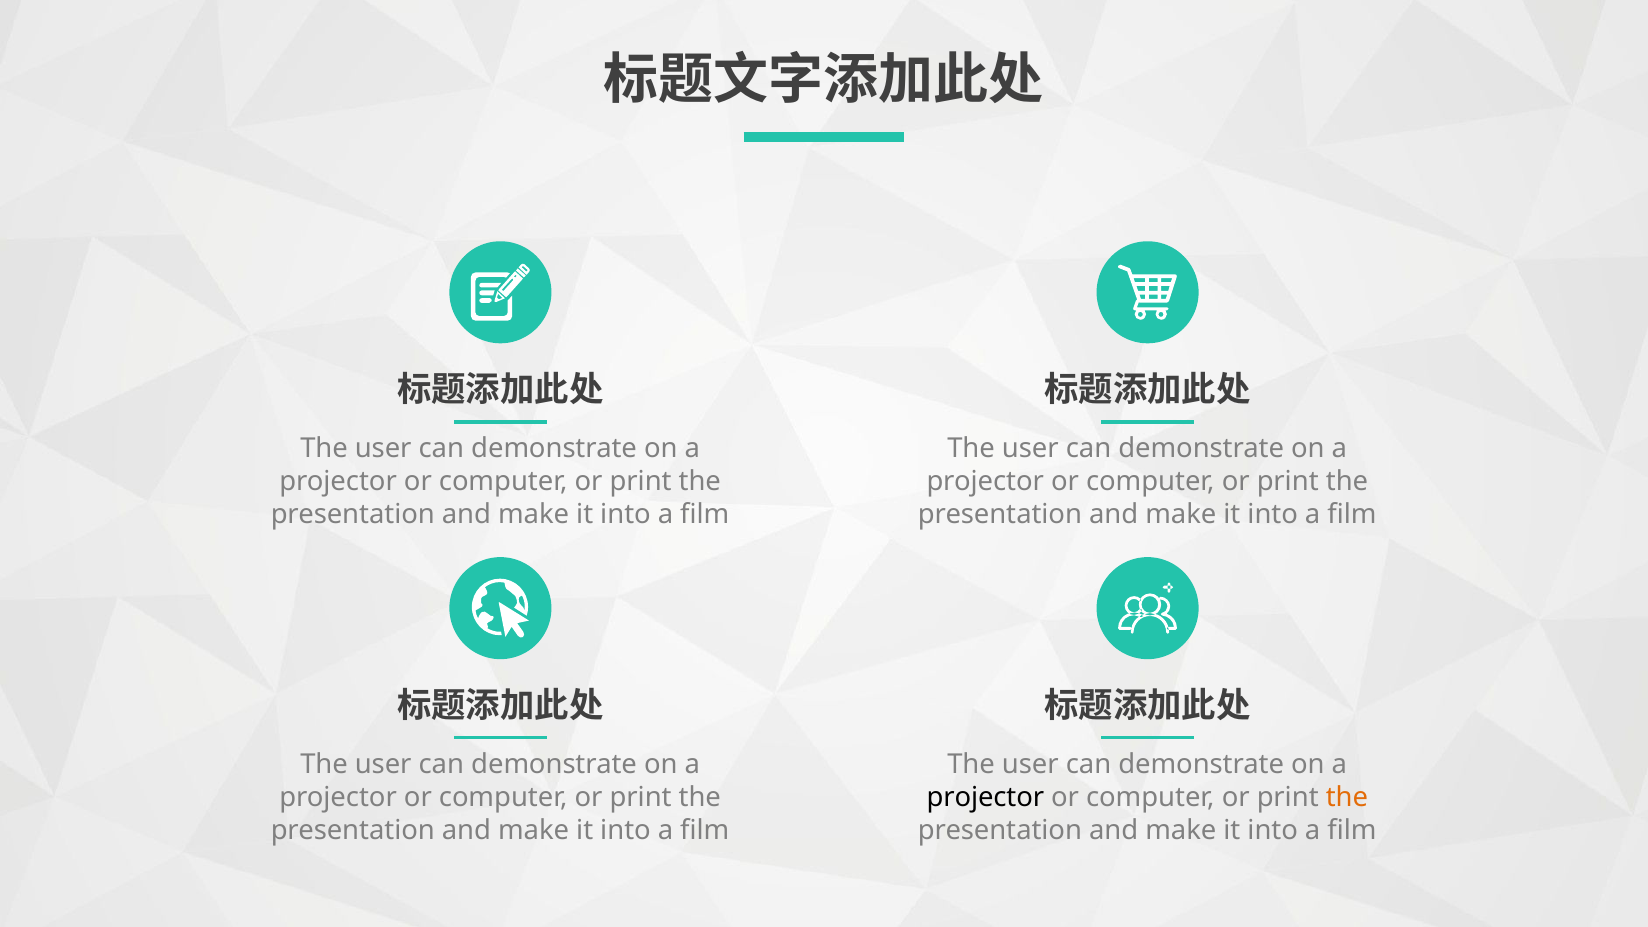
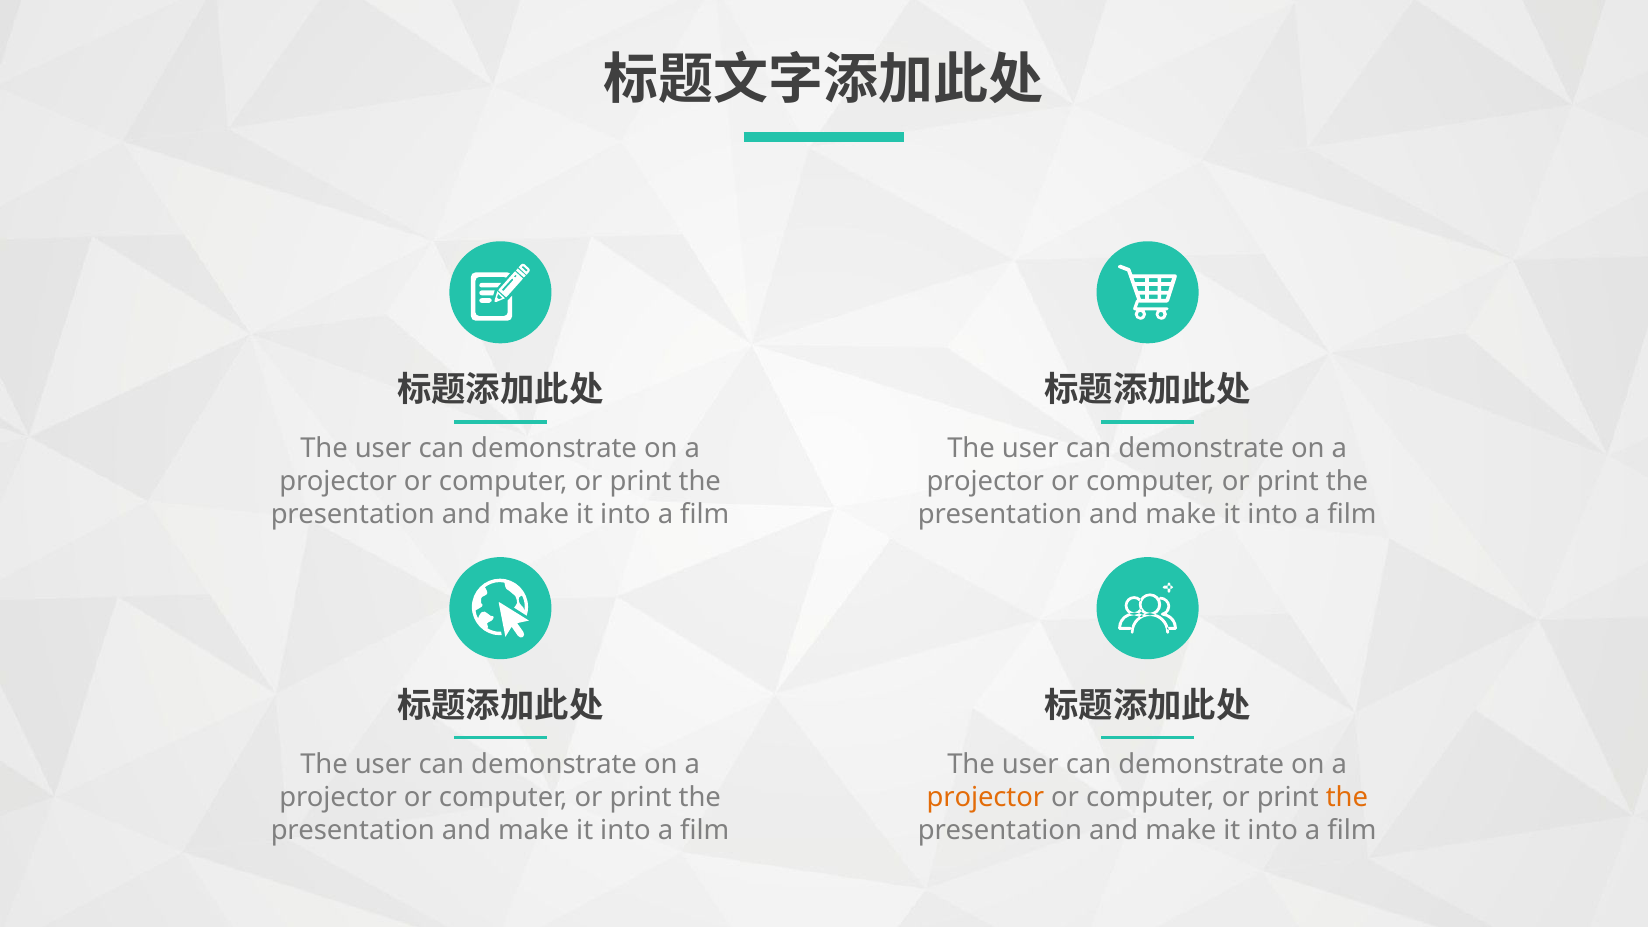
projector colour: black -> orange (985, 797)
